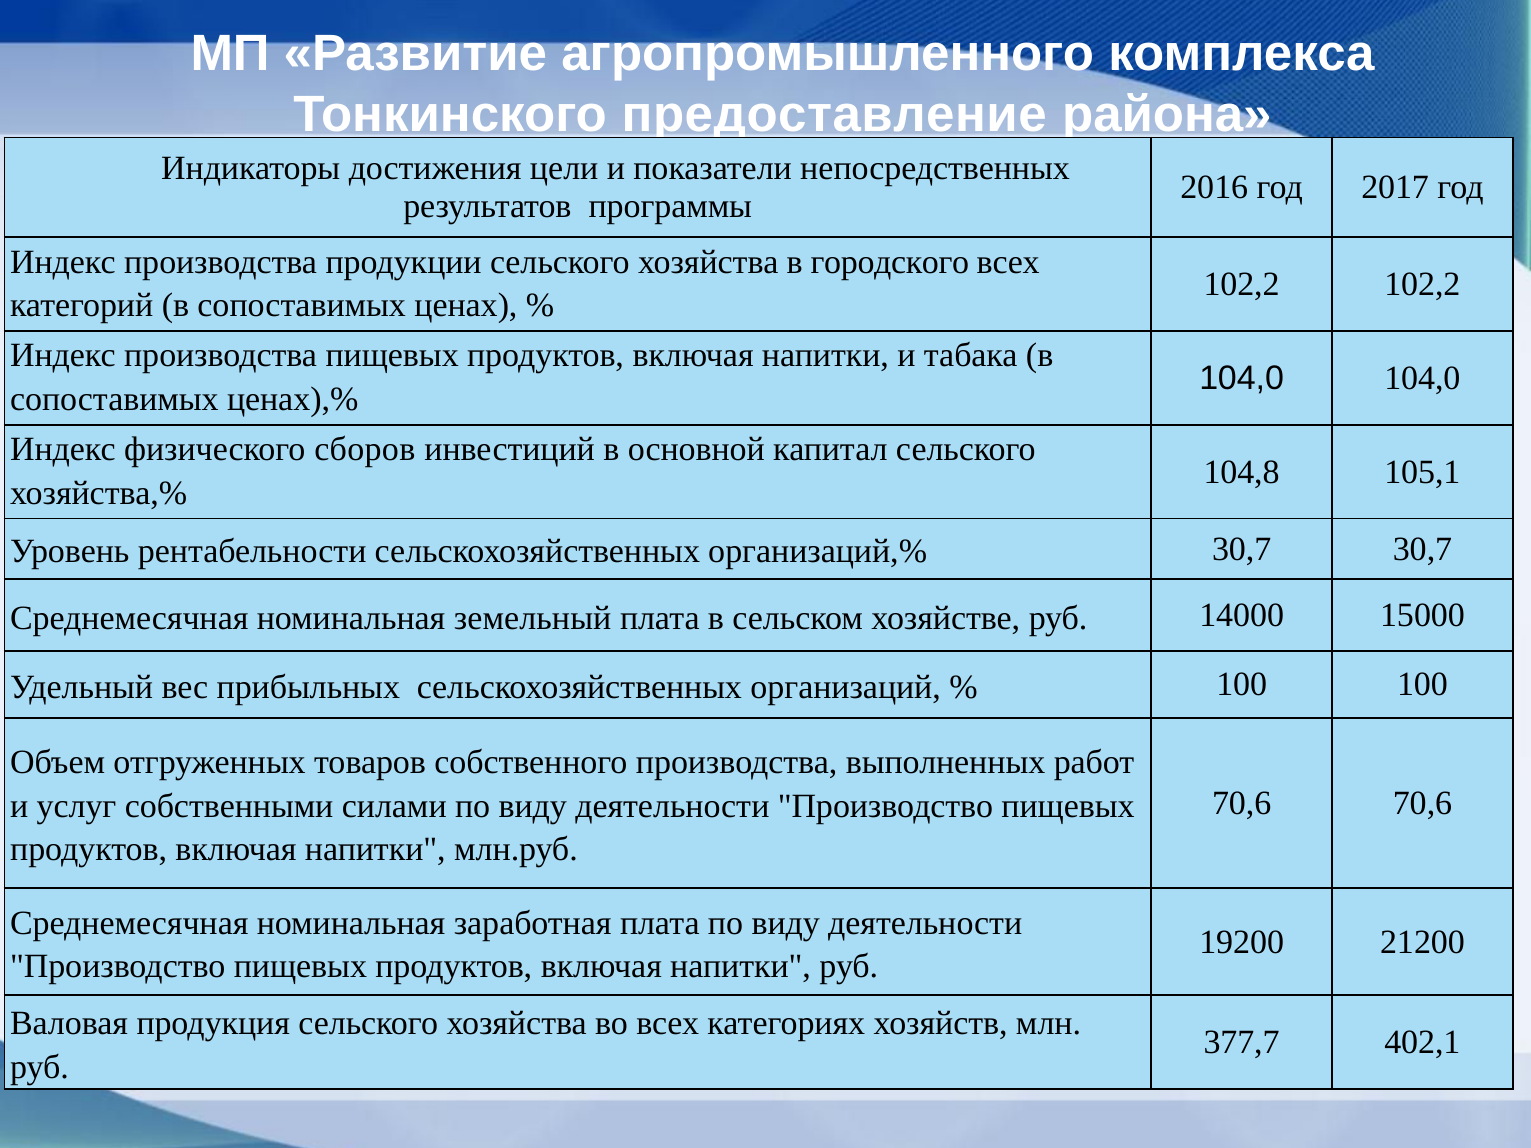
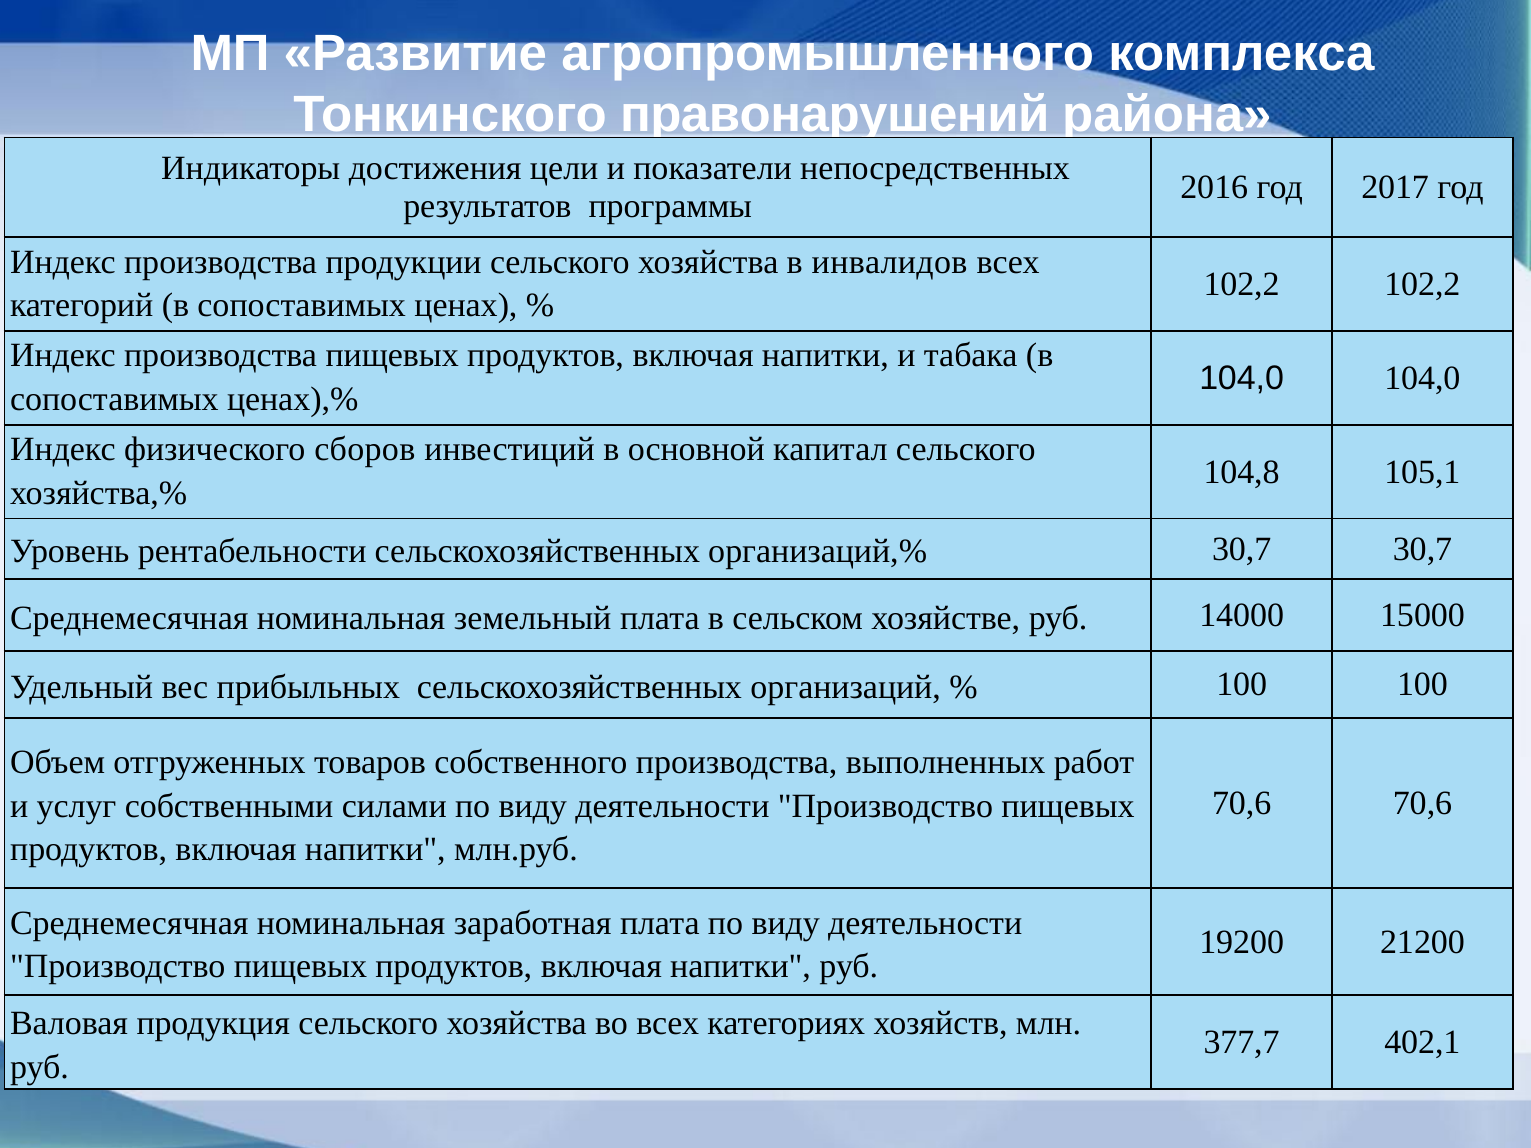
предоставление: предоставление -> правонарушений (835, 115)
городского: городского -> инвалидов (890, 262)
